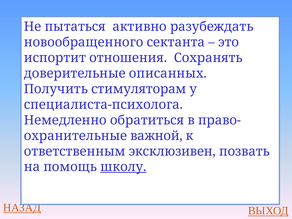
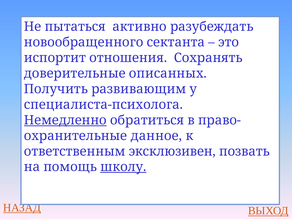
стимуляторам: стимуляторам -> развивающим (139, 89)
Немедленно underline: none -> present (65, 120)
важной: важной -> данное (156, 136)
